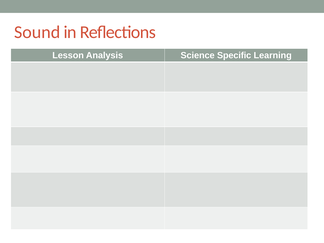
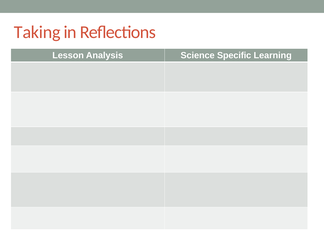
Sound: Sound -> Taking (37, 32)
